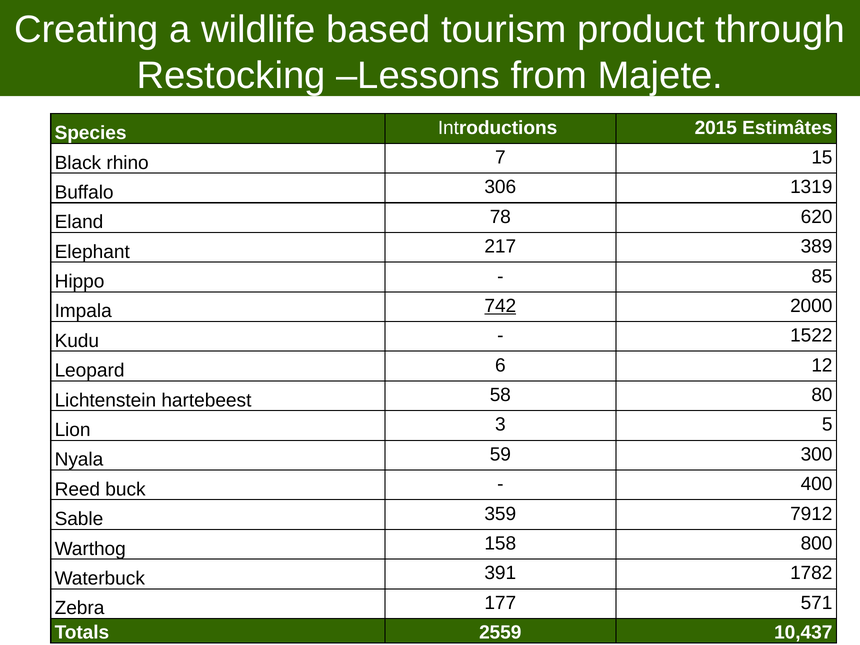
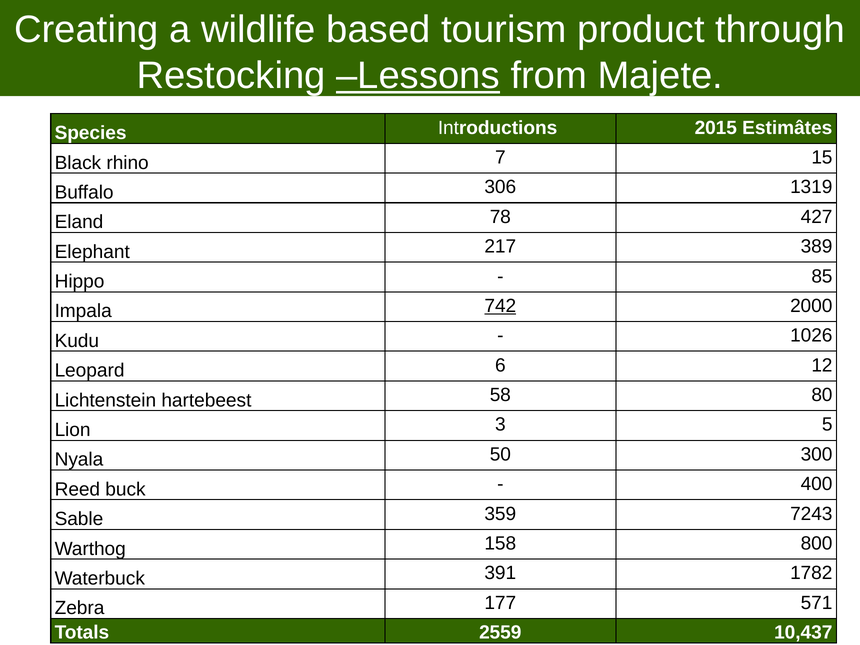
Lessons underline: none -> present (418, 76)
620: 620 -> 427 (817, 217)
1522: 1522 -> 1026 (811, 336)
59: 59 -> 50 (500, 454)
7912: 7912 -> 7243 (811, 514)
